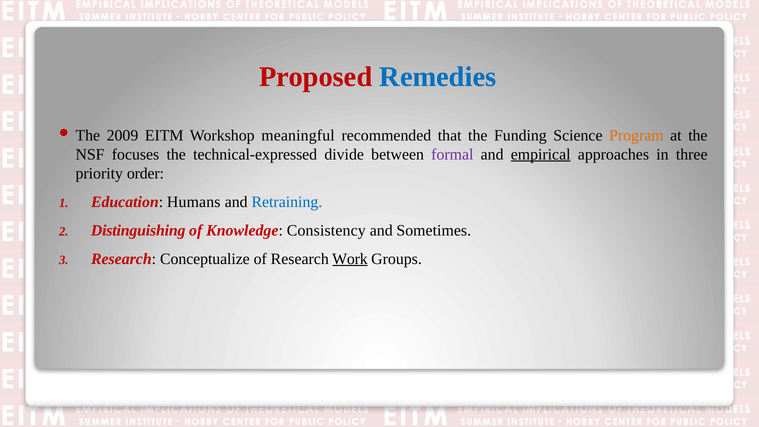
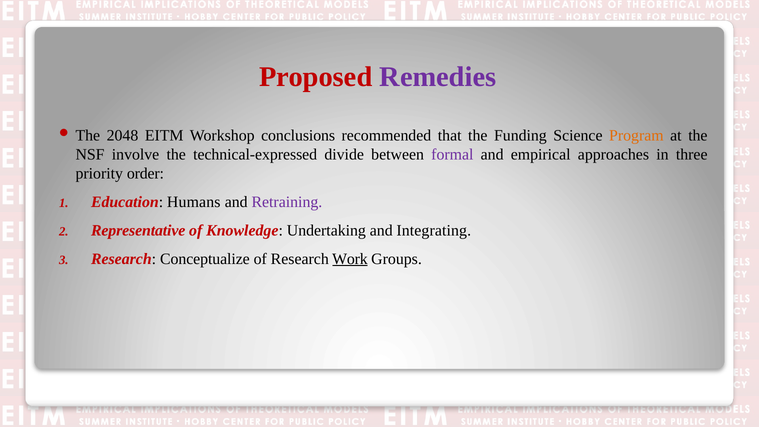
Remedies colour: blue -> purple (438, 77)
2009: 2009 -> 2048 (122, 135)
meaningful: meaningful -> conclusions (298, 135)
focuses: focuses -> involve (136, 154)
empirical underline: present -> none (541, 154)
Retraining colour: blue -> purple (287, 202)
Distinguishing: Distinguishing -> Representative (138, 230)
Consistency: Consistency -> Undertaking (326, 230)
Sometimes: Sometimes -> Integrating (434, 230)
